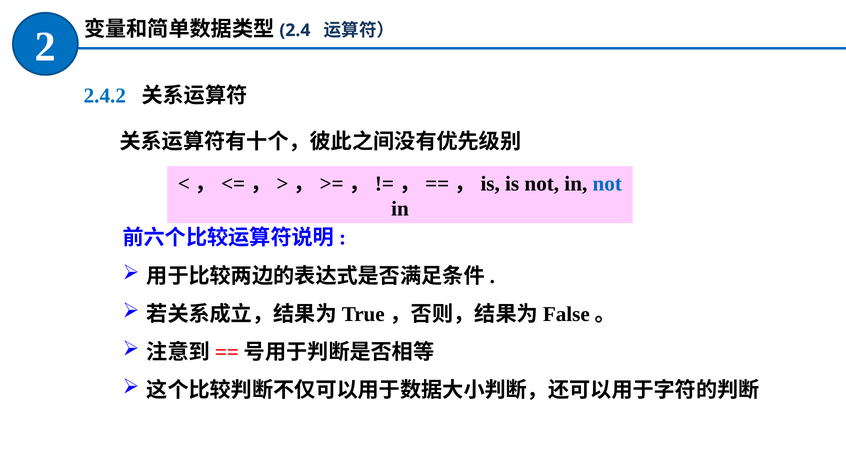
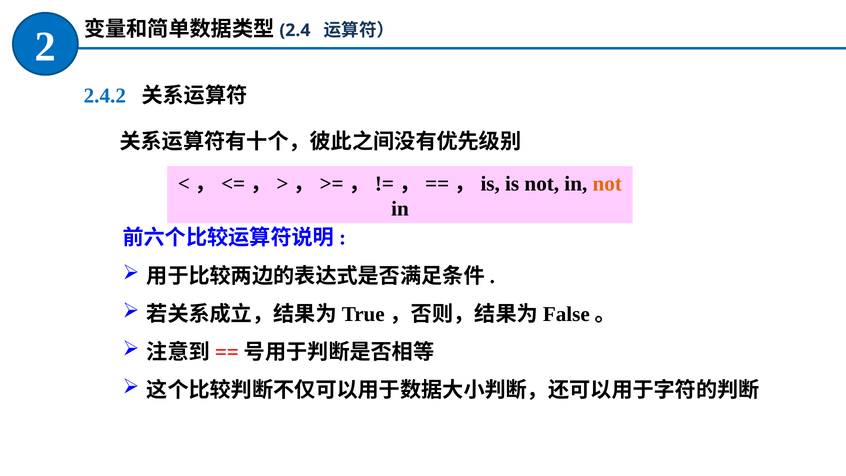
not colour: blue -> orange (607, 183)
